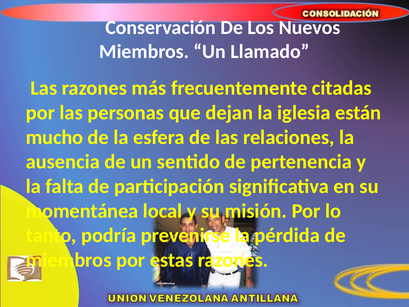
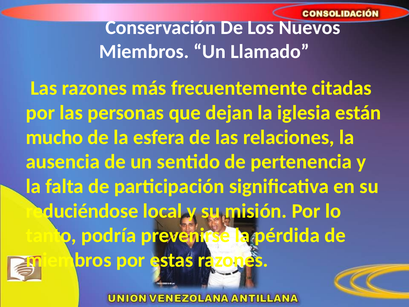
momentánea: momentánea -> reduciéndose (82, 211)
